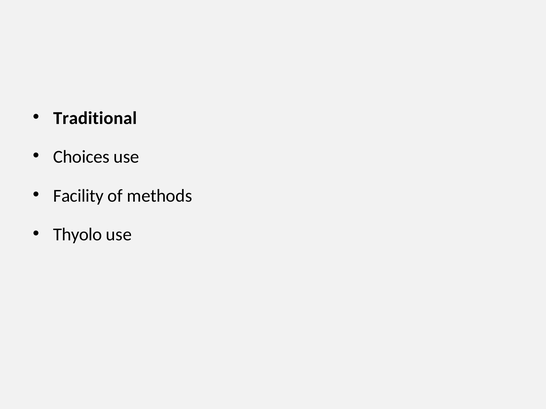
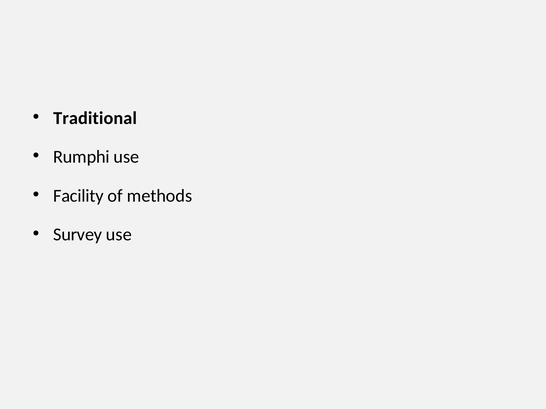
Choices: Choices -> Rumphi (81, 157)
Thyolo: Thyolo -> Survey (78, 235)
